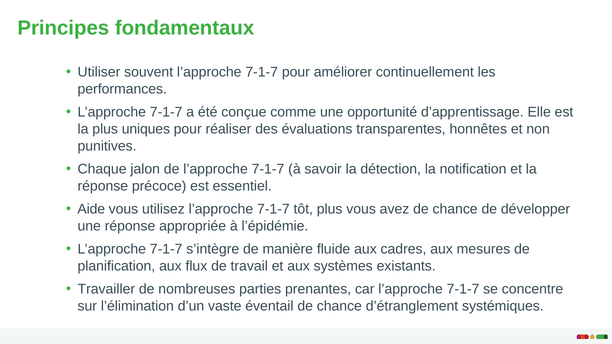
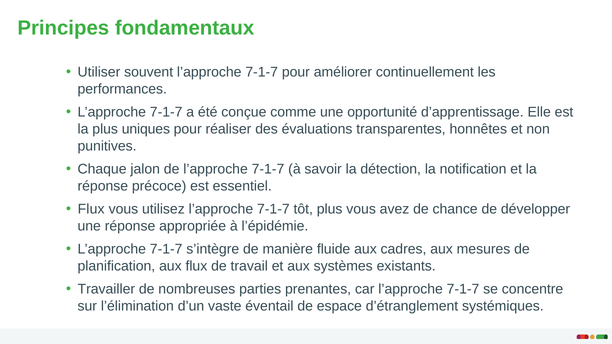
Aide: Aide -> Flux (91, 209)
éventail de chance: chance -> espace (339, 306)
